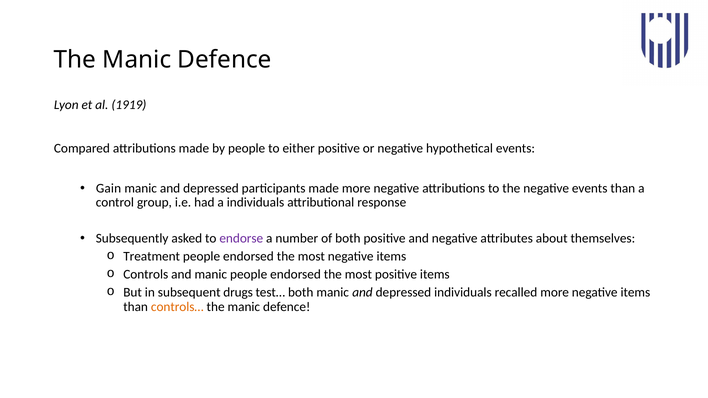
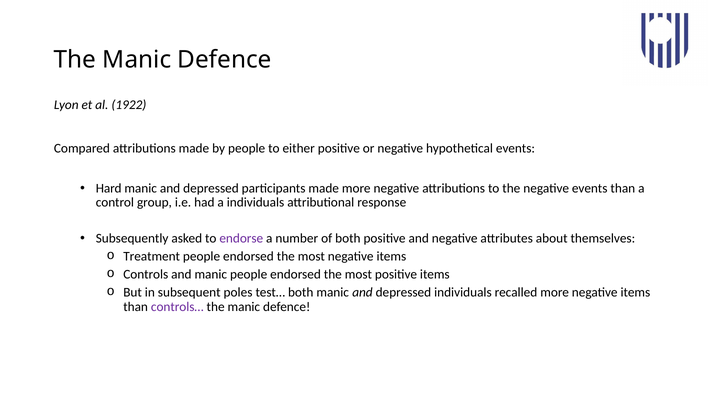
1919: 1919 -> 1922 (129, 105)
Gain: Gain -> Hard (109, 188)
drugs: drugs -> poles (238, 293)
controls… colour: orange -> purple (177, 307)
